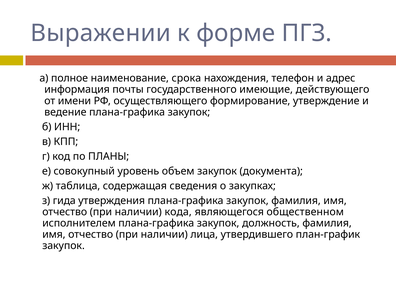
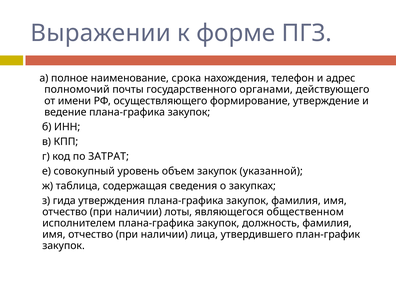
информация: информация -> полномочий (77, 90)
имеющие: имеющие -> органами (266, 90)
ПЛАНЫ: ПЛАНЫ -> ЗАТРАТ (109, 156)
документа: документа -> указанной (271, 171)
кода: кода -> лоты (178, 212)
